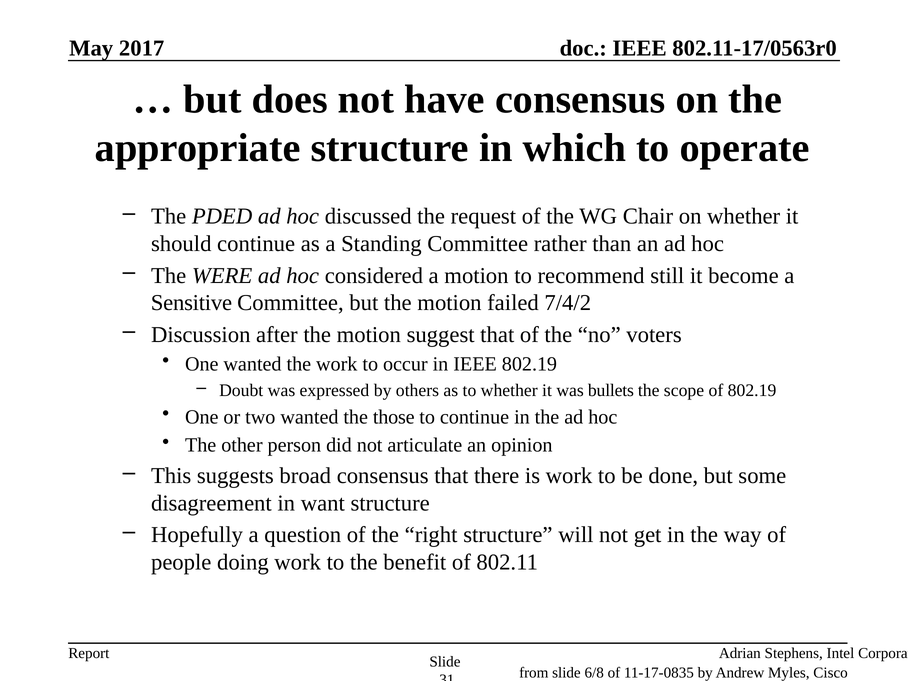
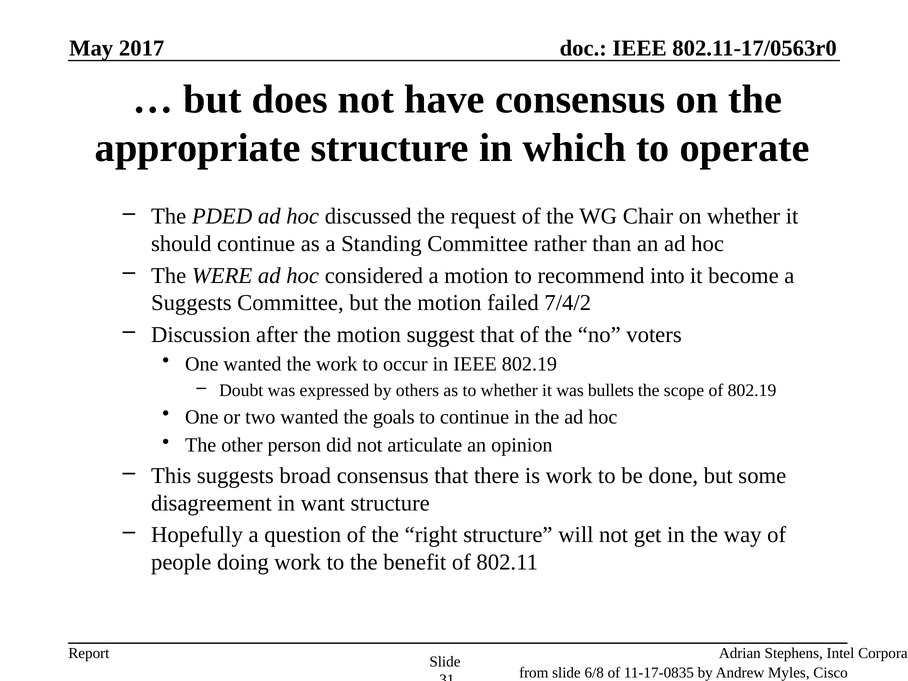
still: still -> into (667, 276)
Sensitive: Sensitive -> Suggests (191, 303)
those: those -> goals (394, 417)
